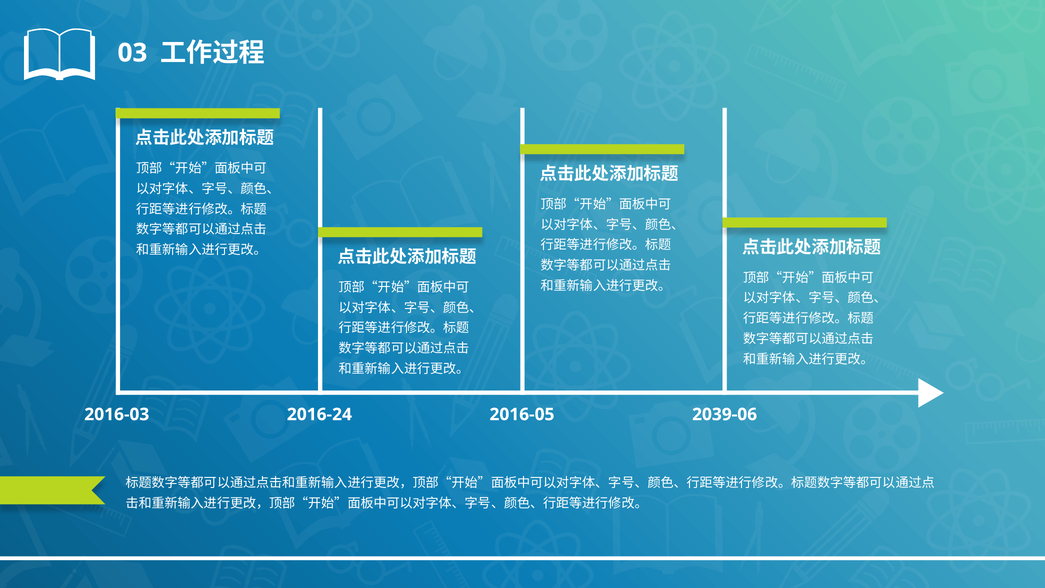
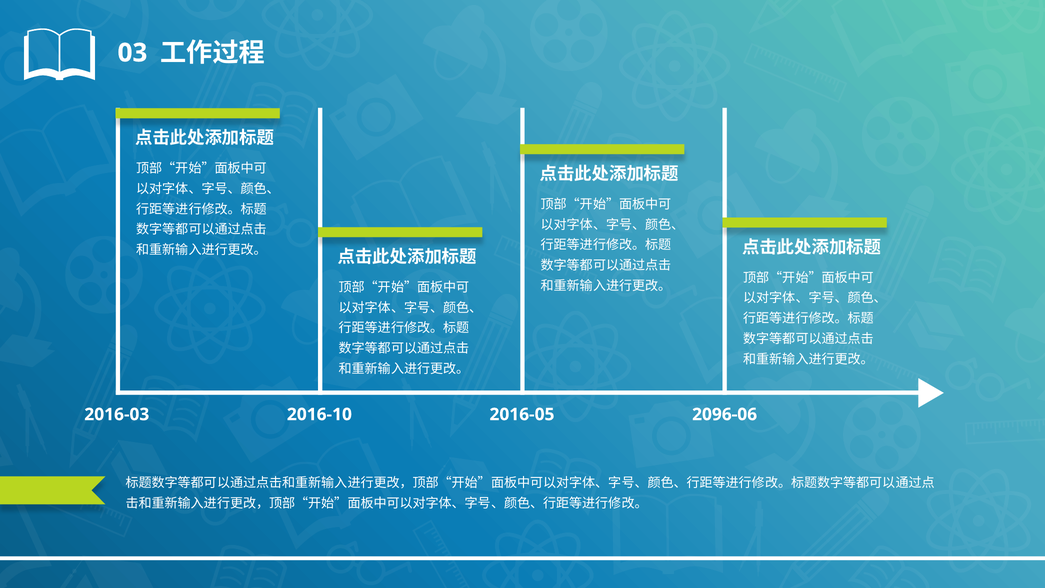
2016-24: 2016-24 -> 2016-10 (319, 414)
2039-06: 2039-06 -> 2096-06 (725, 414)
